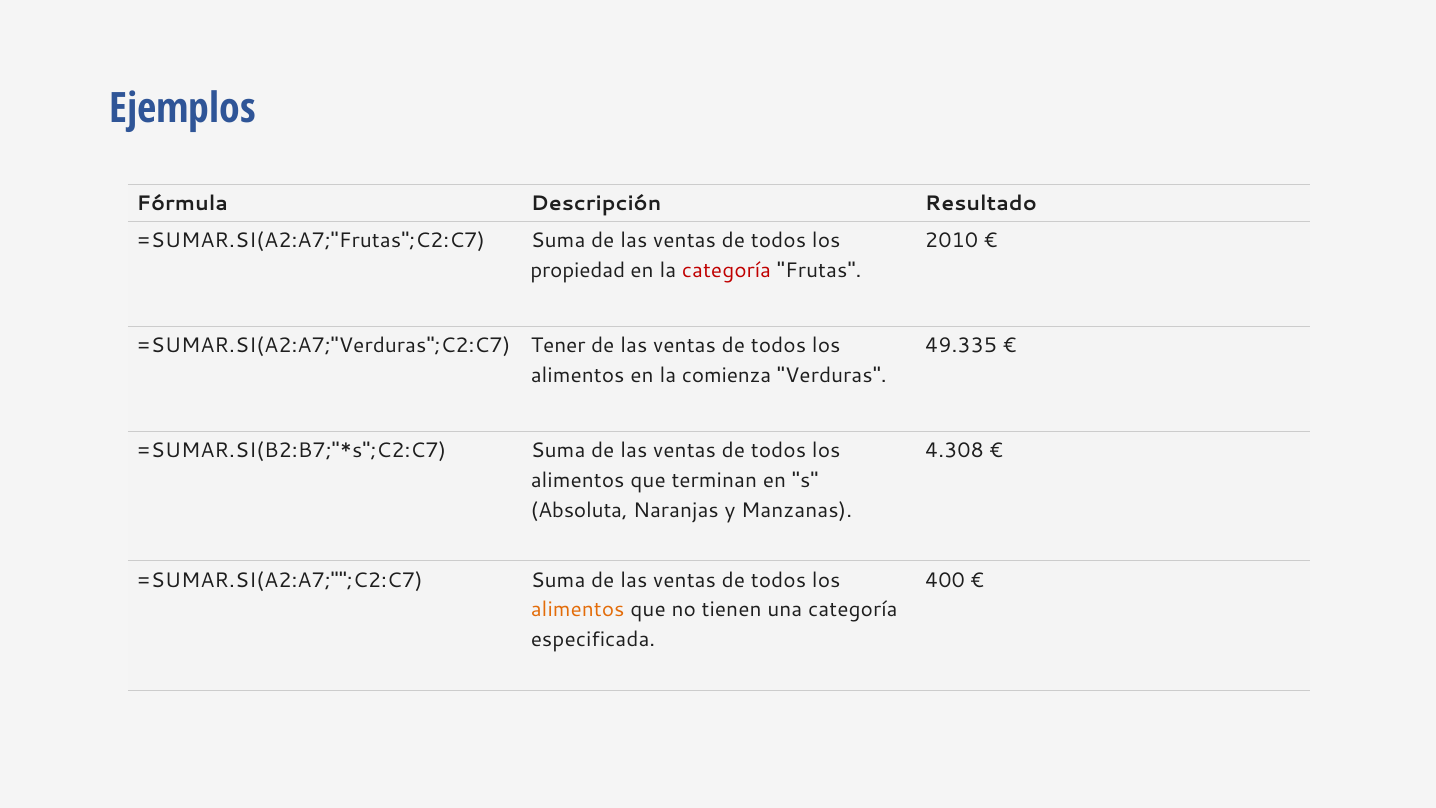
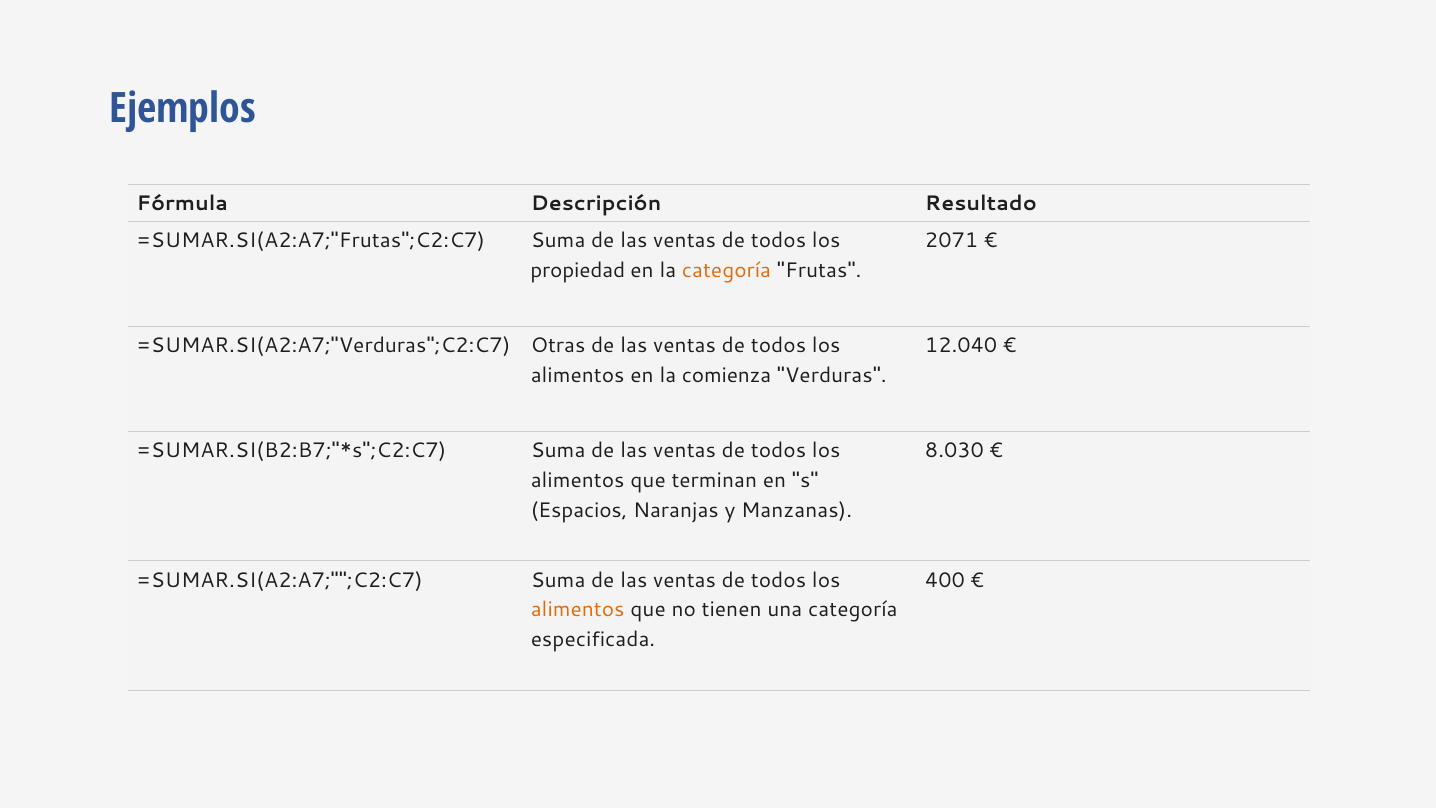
2010: 2010 -> 2071 (952, 241)
categoría colour: red -> orange (727, 270)
Tener: Tener -> Otras (558, 346)
49.335: 49.335 -> 12.040 (961, 346)
4.308: 4.308 -> 8.030 (954, 451)
Absoluta: Absoluta -> Espacios (579, 510)
